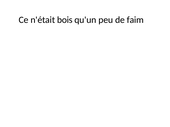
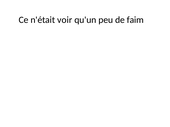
bois: bois -> voir (65, 20)
